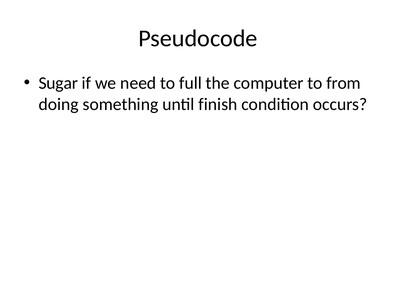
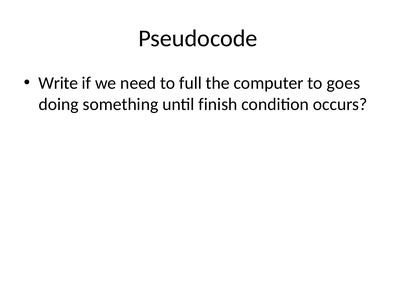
Sugar: Sugar -> Write (58, 83)
from: from -> goes (343, 83)
